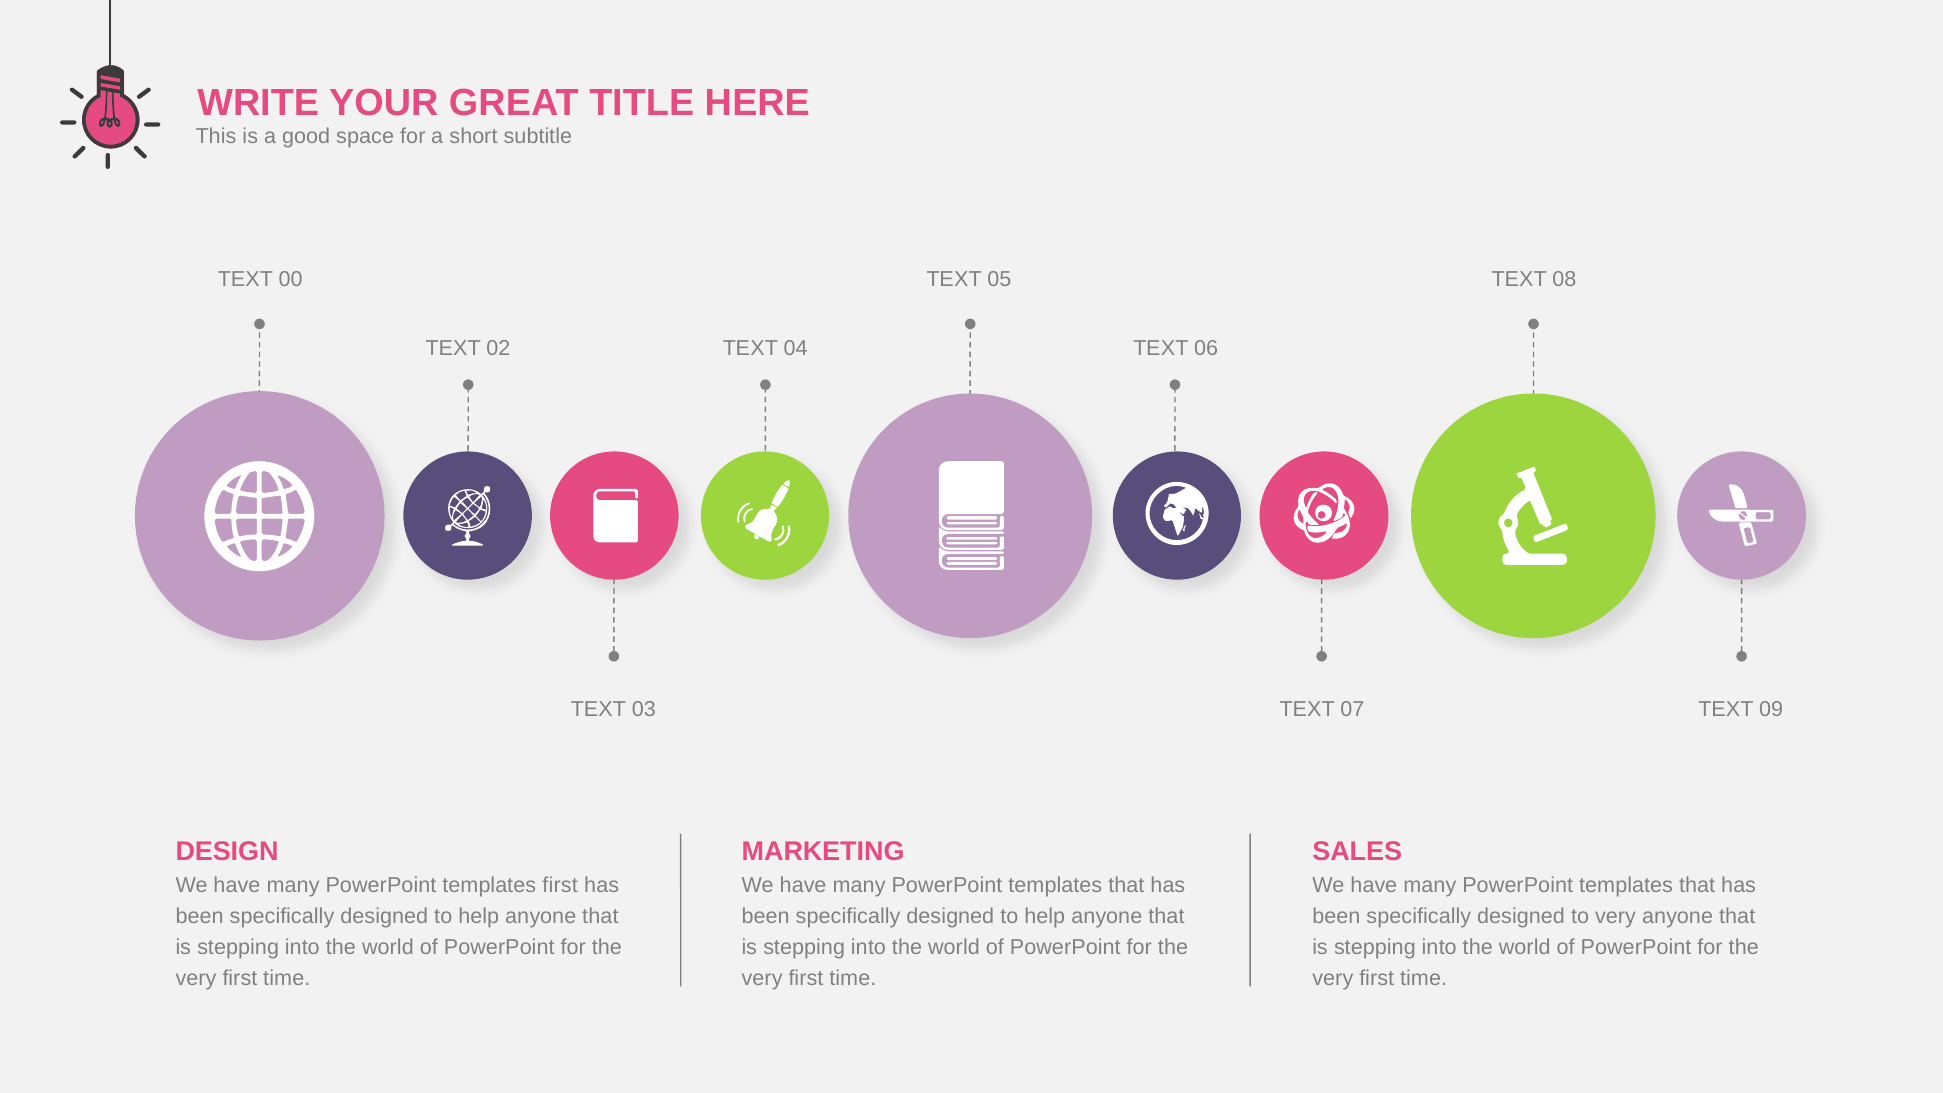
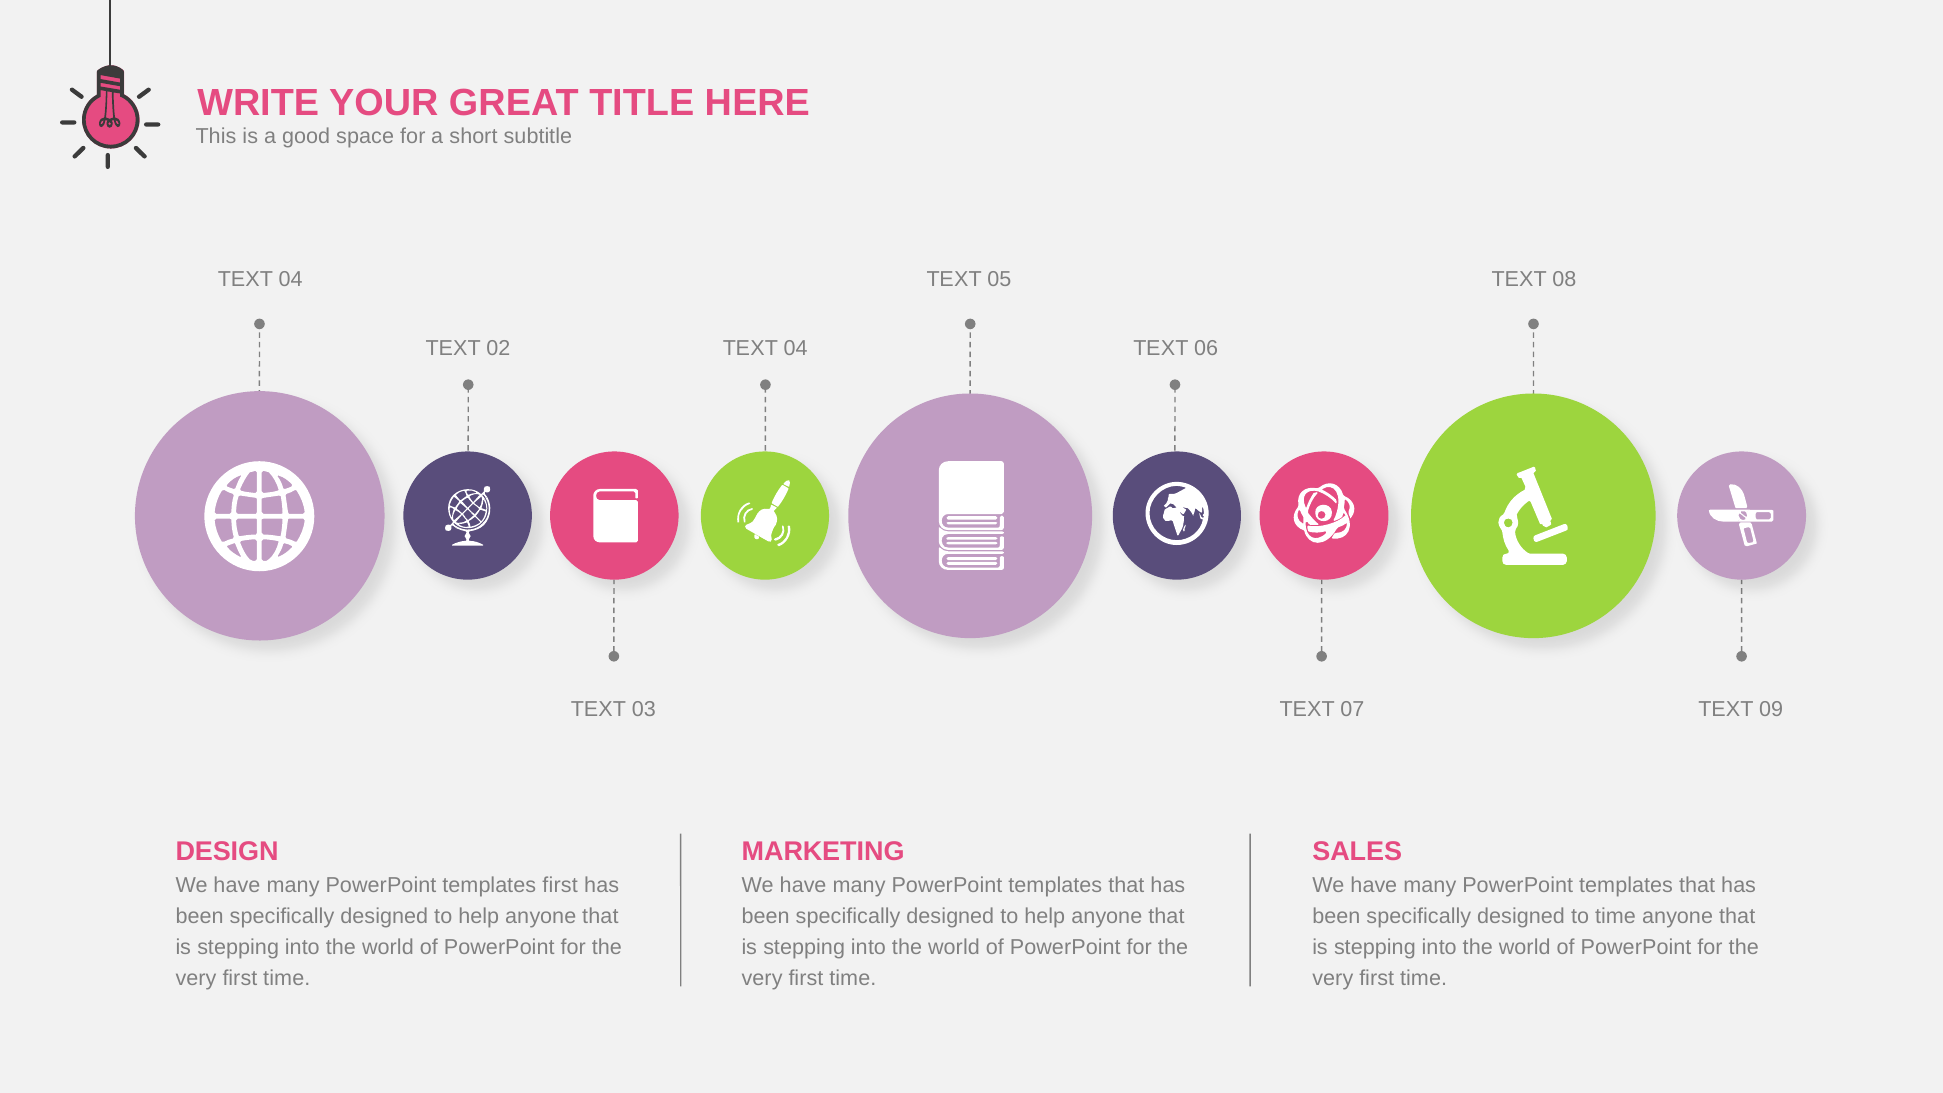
00: 00 -> 04 (291, 280)
to very: very -> time (1616, 916)
